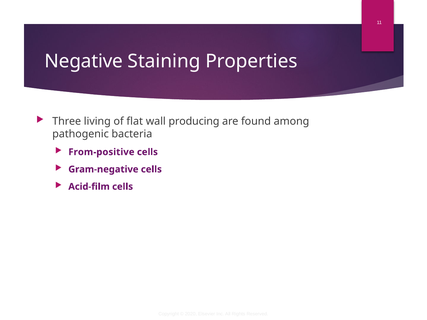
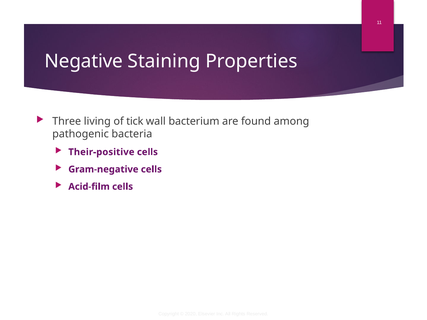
flat: flat -> tick (135, 121)
producing: producing -> bacterium (194, 121)
From-positive: From-positive -> Their-positive (101, 152)
